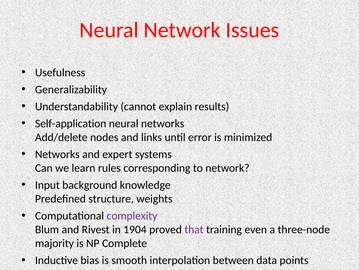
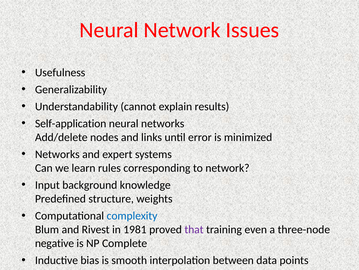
complexity colour: purple -> blue (132, 215)
1904: 1904 -> 1981 (135, 229)
majority: majority -> negative (54, 243)
